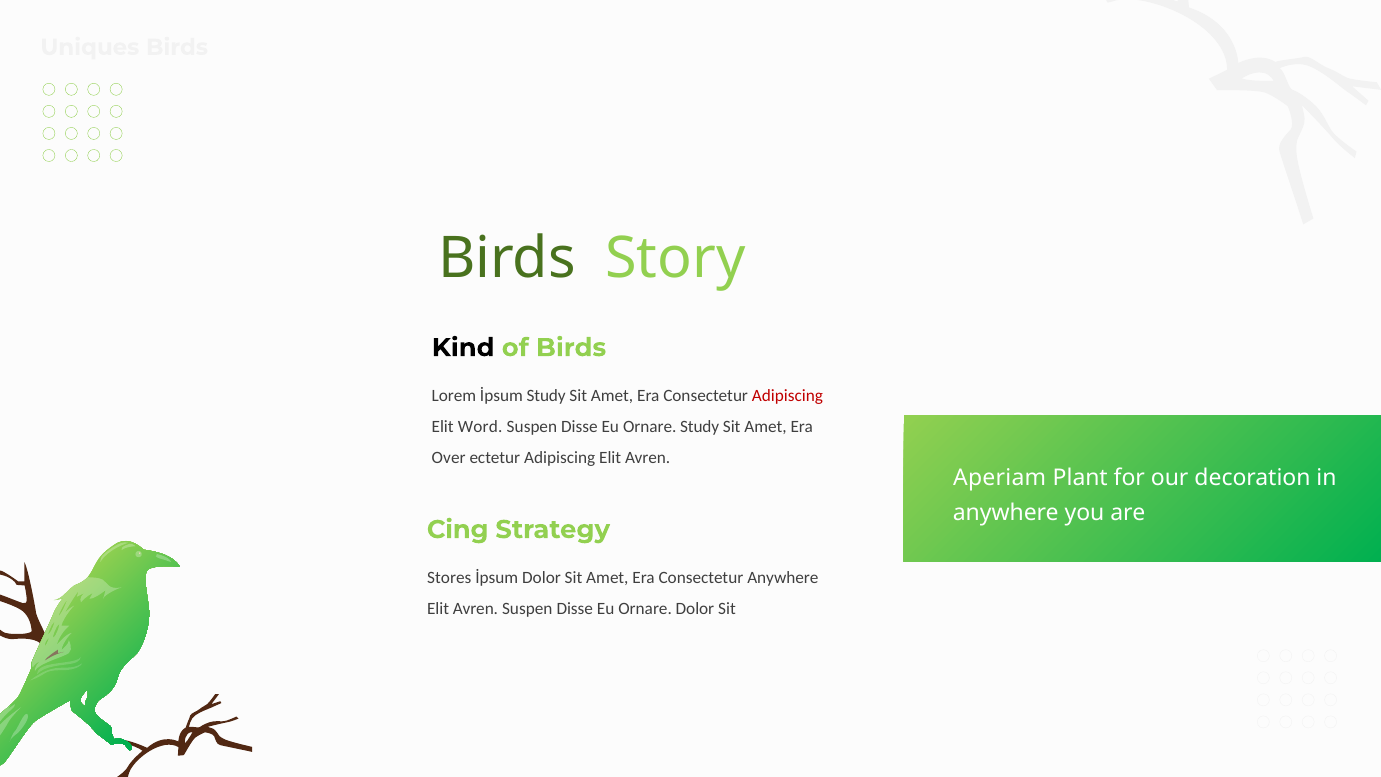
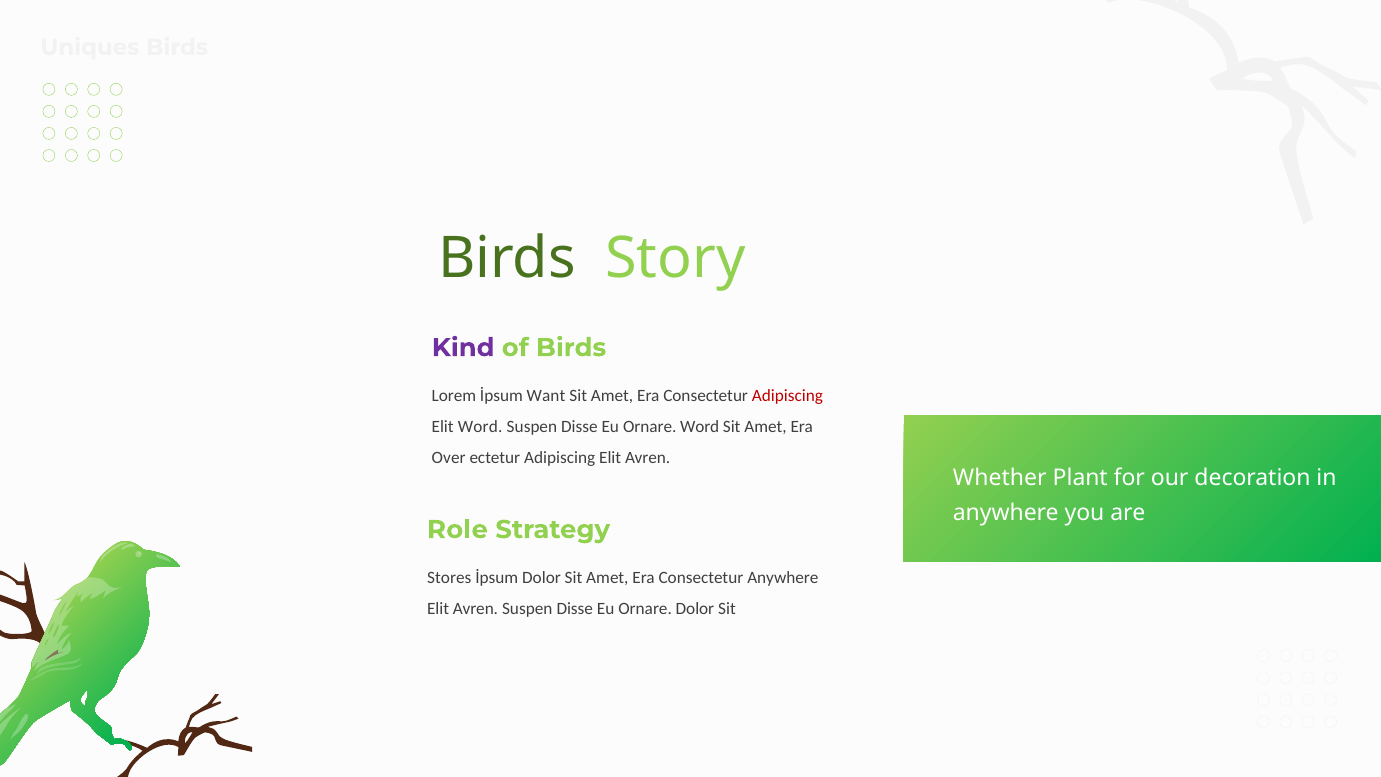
Kind colour: black -> purple (463, 348)
İpsum Study: Study -> Want (546, 396)
Ornare Study: Study -> Word (700, 427)
Aperiam: Aperiam -> Whether (1000, 477)
Cing: Cing -> Role (457, 529)
